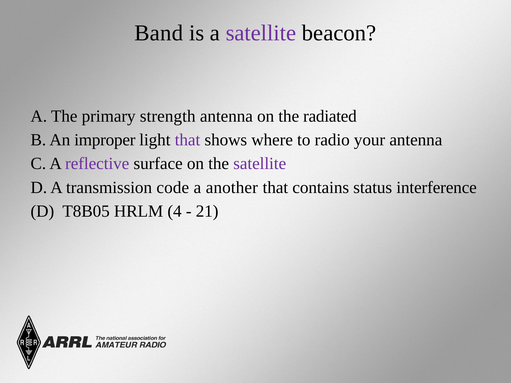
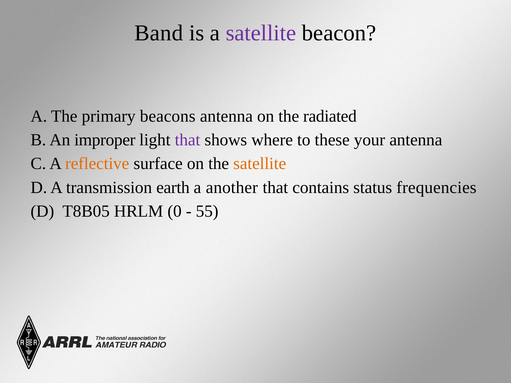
strength: strength -> beacons (168, 116)
radio: radio -> these (332, 140)
reflective colour: purple -> orange (97, 164)
satellite colour: purple -> orange (260, 164)
code: code -> earth (173, 188)
interference: interference -> frequencies (436, 188)
4: 4 -> 0 (175, 211)
21: 21 -> 55 (207, 211)
